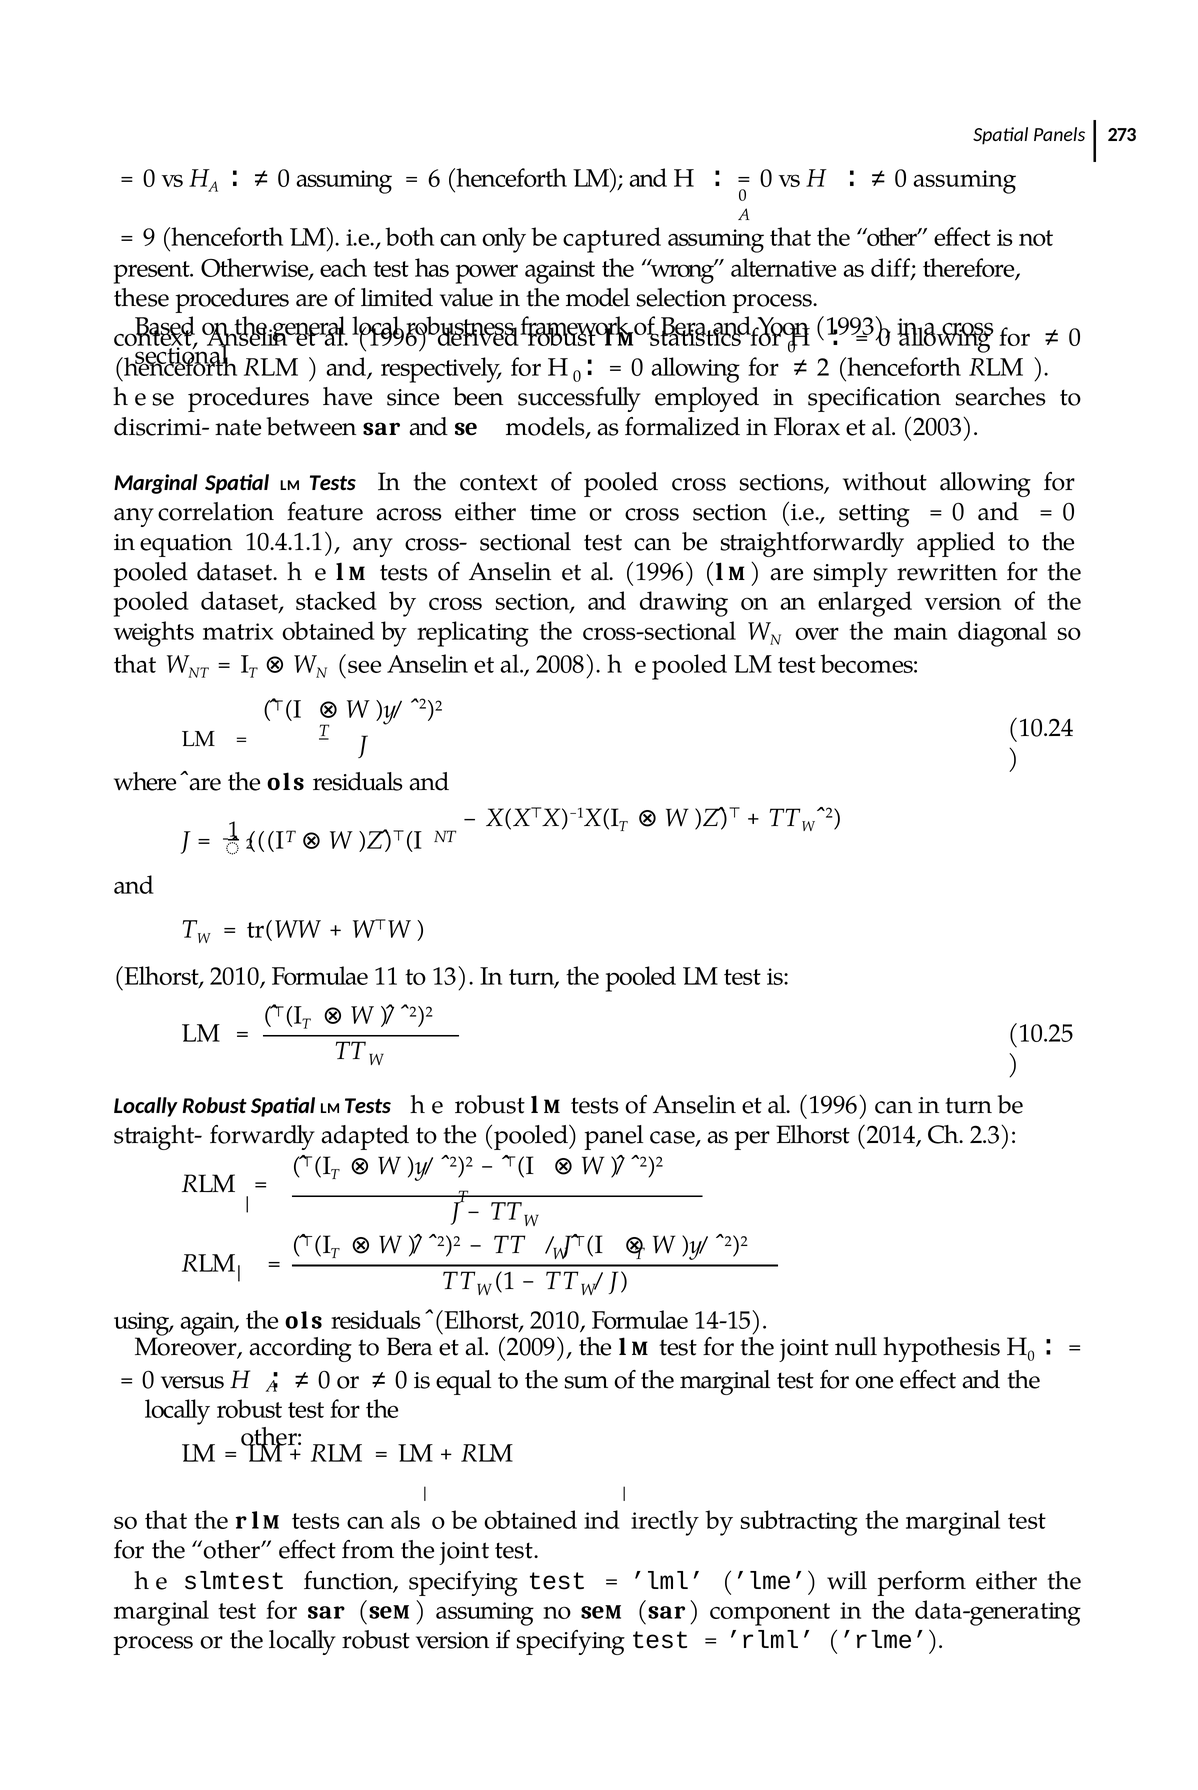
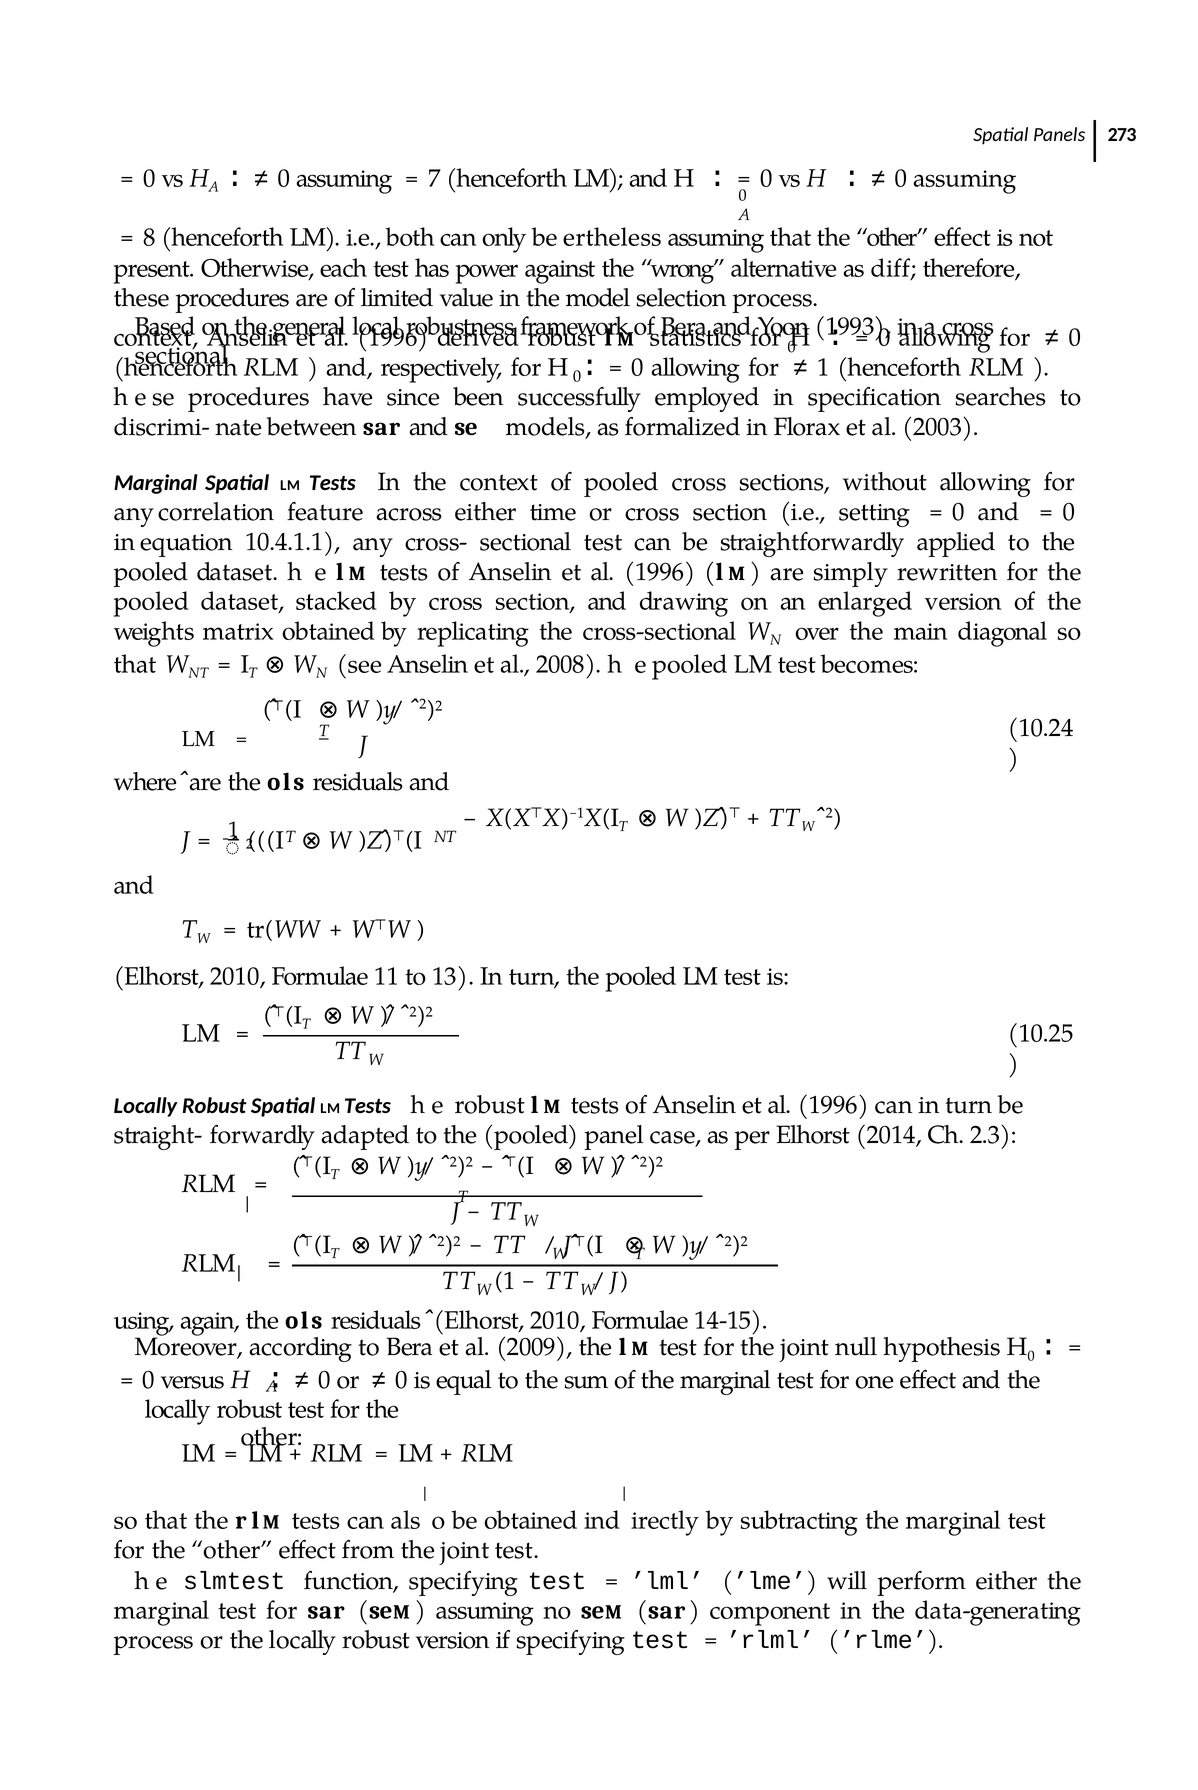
6: 6 -> 7 (434, 178)
9: 9 -> 8 (149, 238)
captured: captured -> ertheless (613, 238)
2: 2 -> 1 (823, 367)
